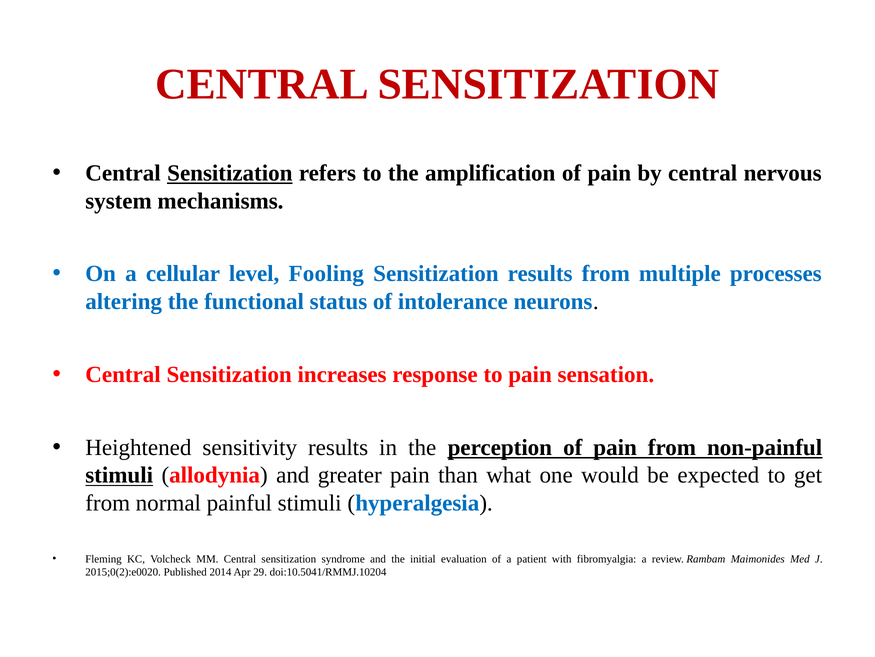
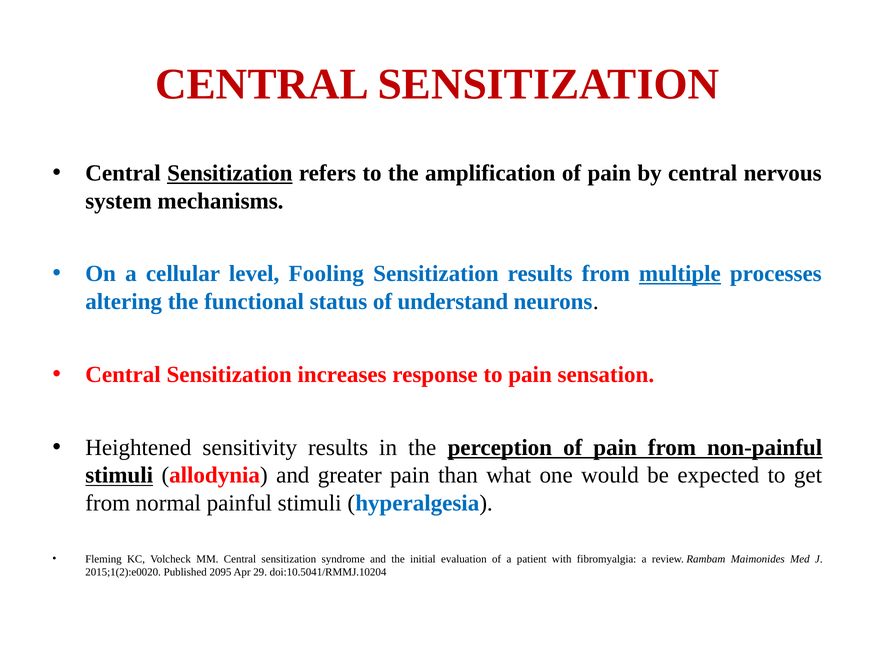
multiple underline: none -> present (680, 274)
intolerance: intolerance -> understand (453, 301)
2015;0(2):e0020: 2015;0(2):e0020 -> 2015;1(2):e0020 (123, 572)
2014: 2014 -> 2095 (221, 572)
